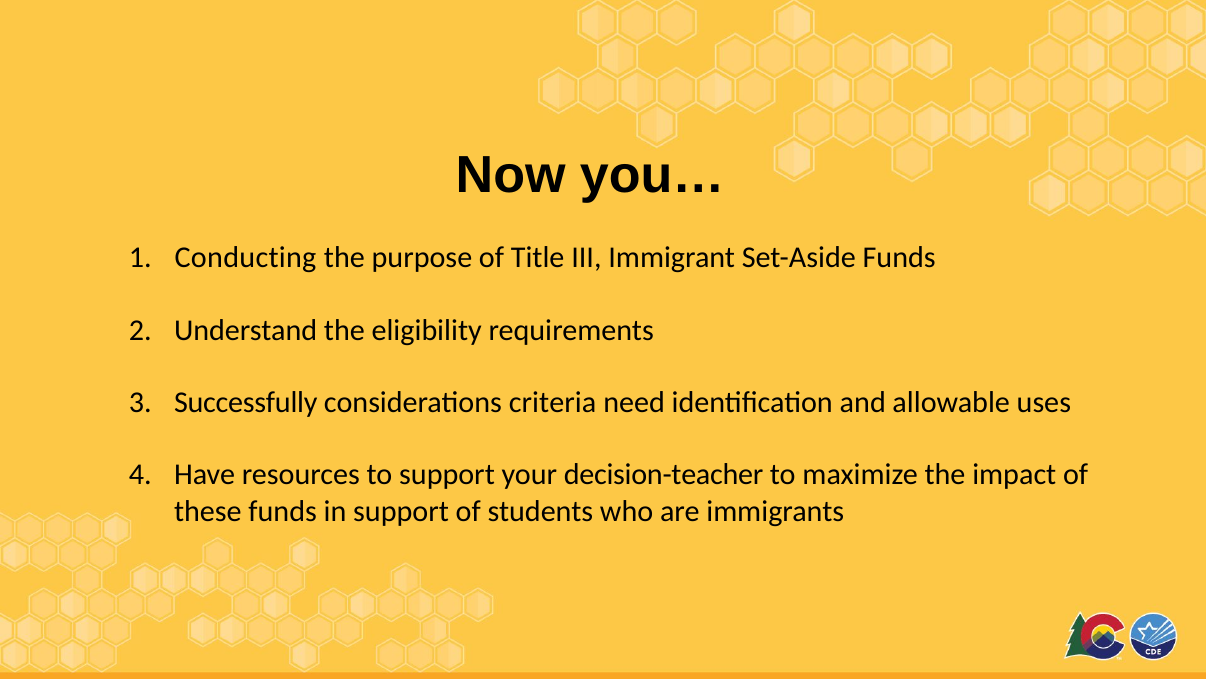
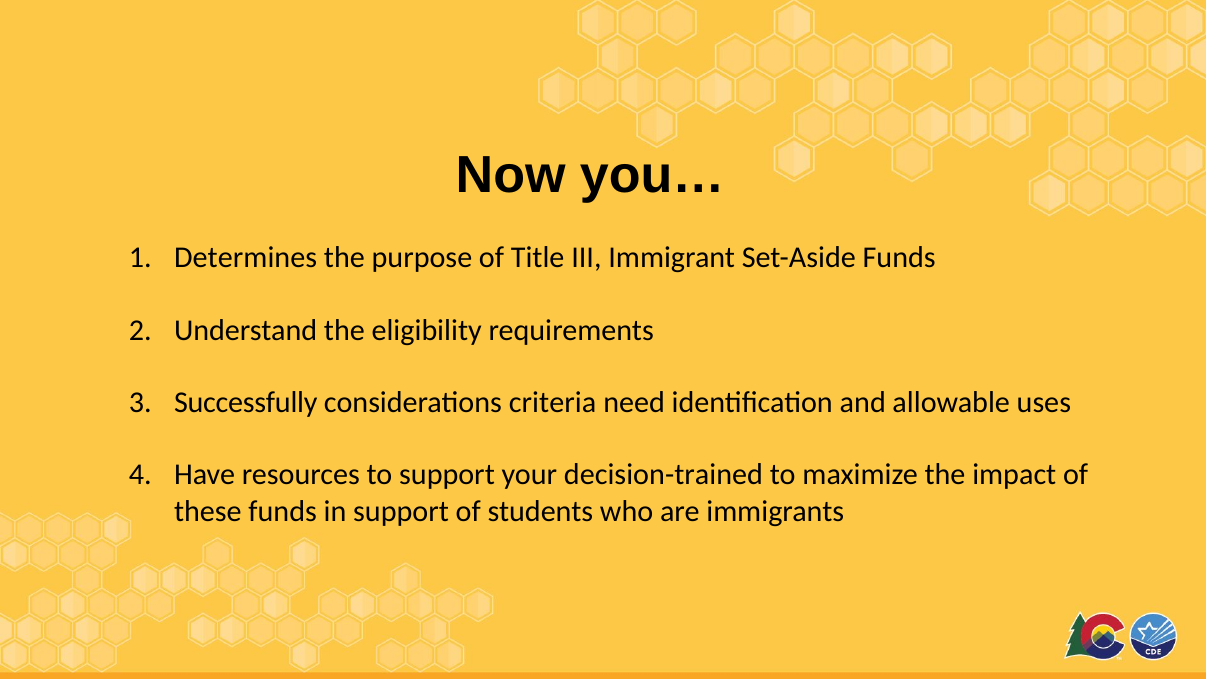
Conducting: Conducting -> Determines (246, 257)
decision-teacher: decision-teacher -> decision-trained (663, 474)
